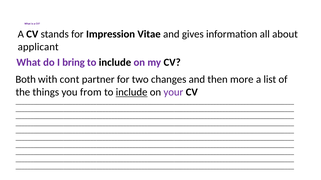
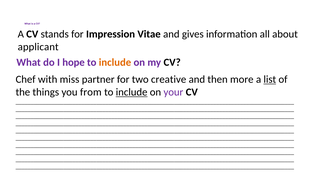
bring: bring -> hope (74, 63)
include colour: black -> orange (115, 63)
Both: Both -> Chef (26, 80)
cont: cont -> miss (70, 80)
changes: changes -> creative (169, 80)
list underline: none -> present (270, 80)
